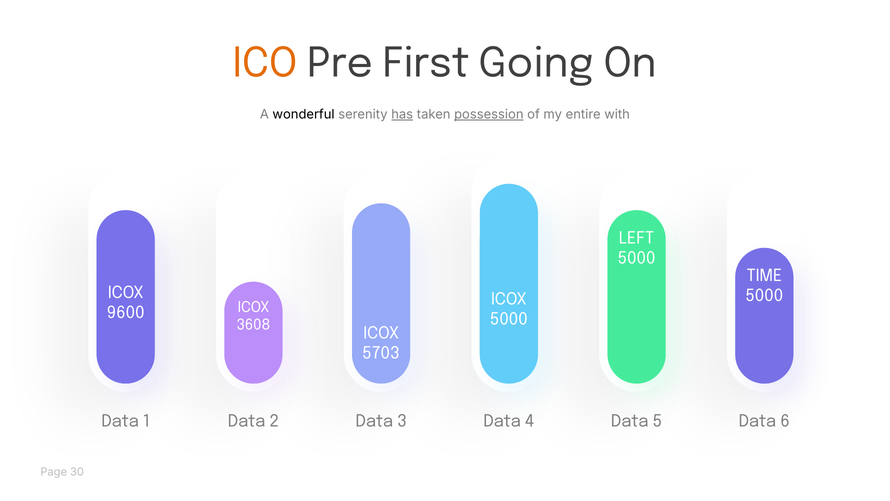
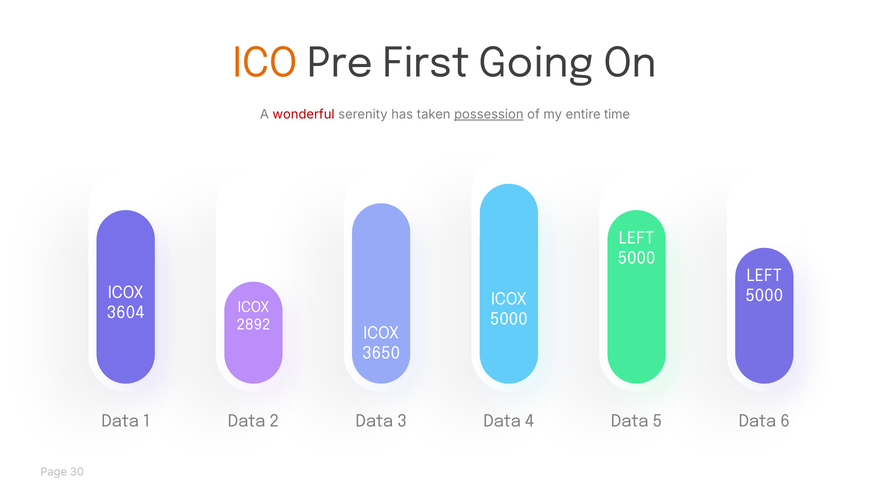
wonderful colour: black -> red (304, 114)
has underline: present -> none (402, 114)
with: with -> time (617, 114)
TIME: TIME -> LEFT (764, 276)
9600: 9600 -> 3604 (126, 312)
3608: 3608 -> 2892 (253, 325)
5703: 5703 -> 3650 (381, 353)
